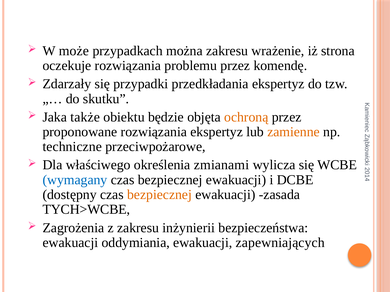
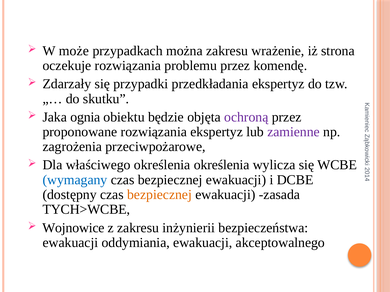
także: także -> ognia (85, 117)
ochroną colour: orange -> purple (246, 117)
zamienne colour: orange -> purple (294, 132)
techniczne: techniczne -> zagrożenia (72, 147)
określenia zmianami: zmianami -> określenia (222, 165)
Zagrożenia: Zagrożenia -> Wojnowice (73, 228)
zapewniających: zapewniających -> akceptowalnego (280, 243)
